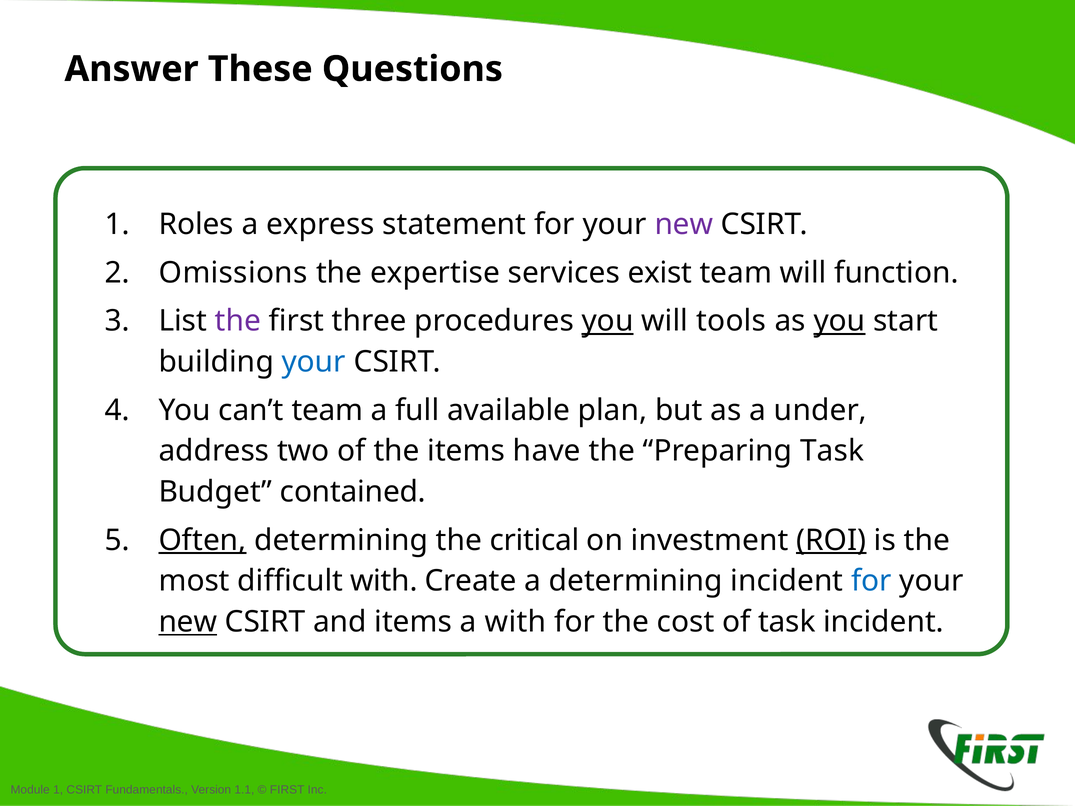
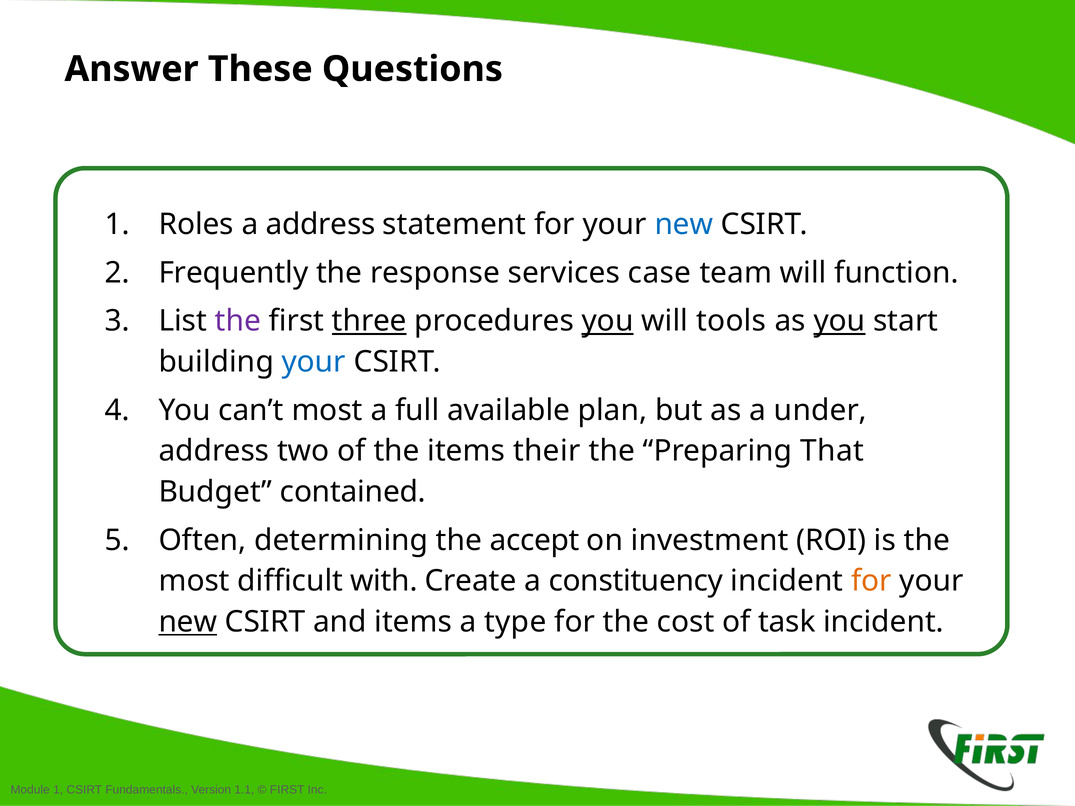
a express: express -> address (321, 225)
new colour: purple -> blue (684, 225)
Omissions: Omissions -> Frequently (233, 273)
expertise: expertise -> response (435, 273)
exist: exist -> case (660, 273)
three underline: none -> present (369, 321)
can’t team: team -> most (327, 410)
have: have -> their (547, 451)
Preparing Task: Task -> That (832, 451)
Often underline: present -> none (202, 540)
critical: critical -> accept (535, 540)
ROI underline: present -> none (831, 540)
a determining: determining -> constituency (636, 581)
for colour: blue -> orange (871, 581)
a with: with -> type (515, 622)
